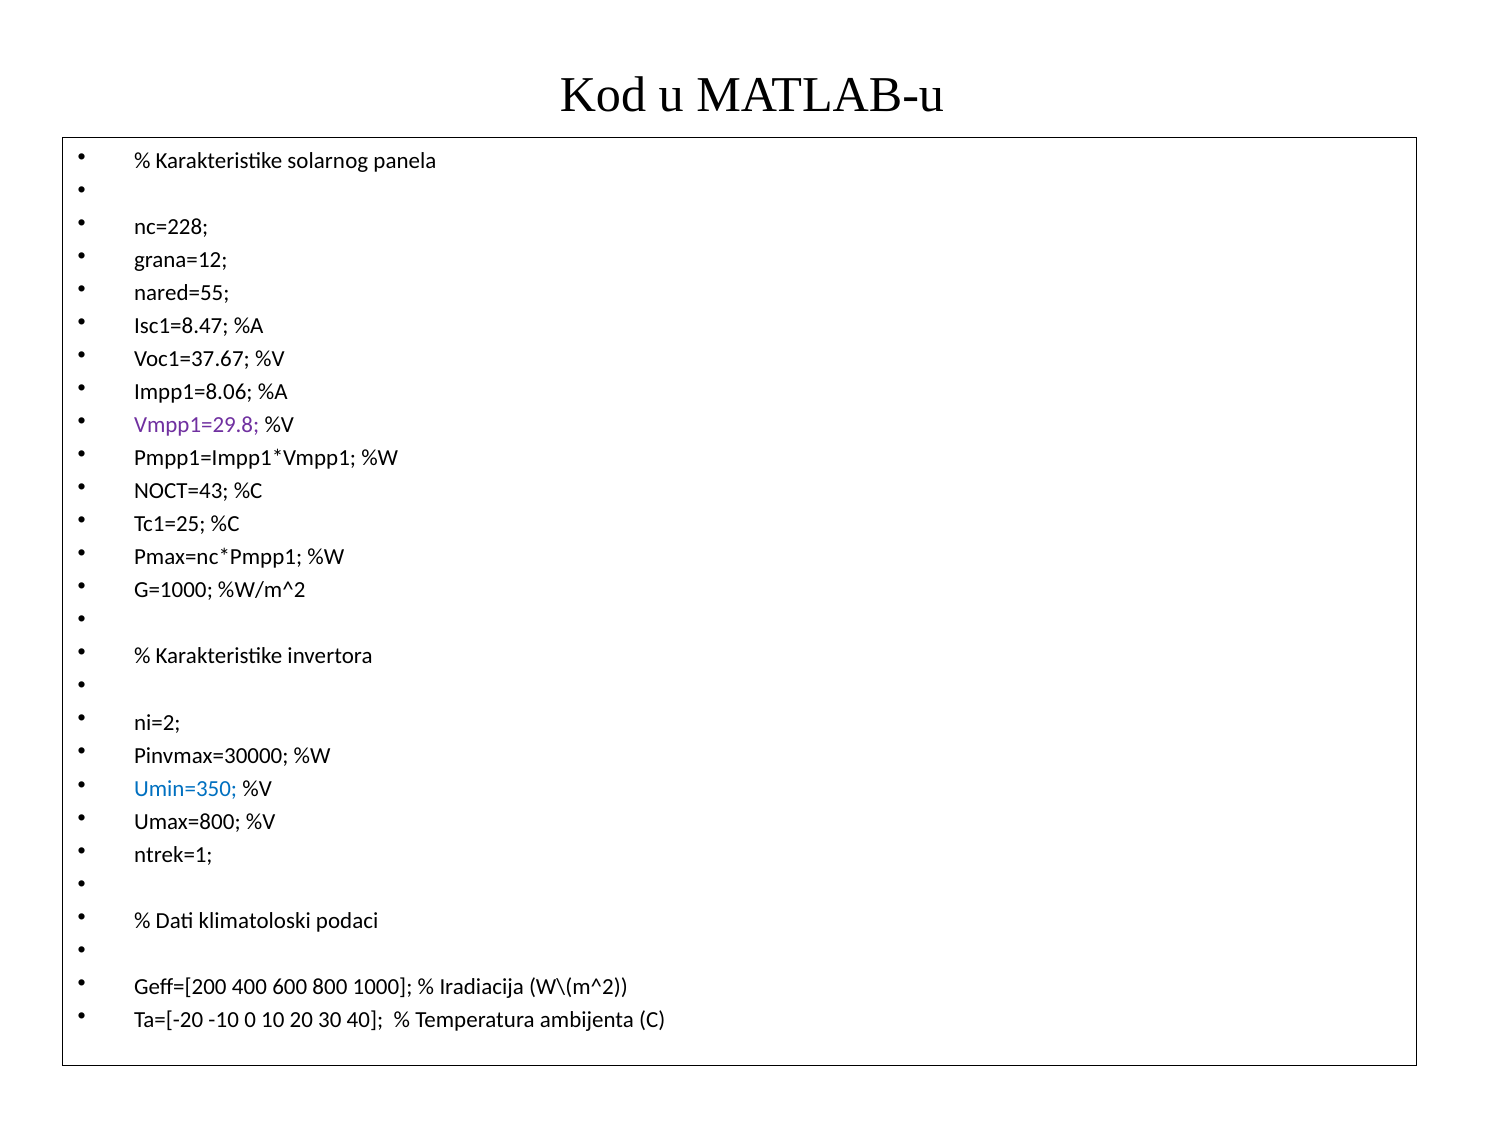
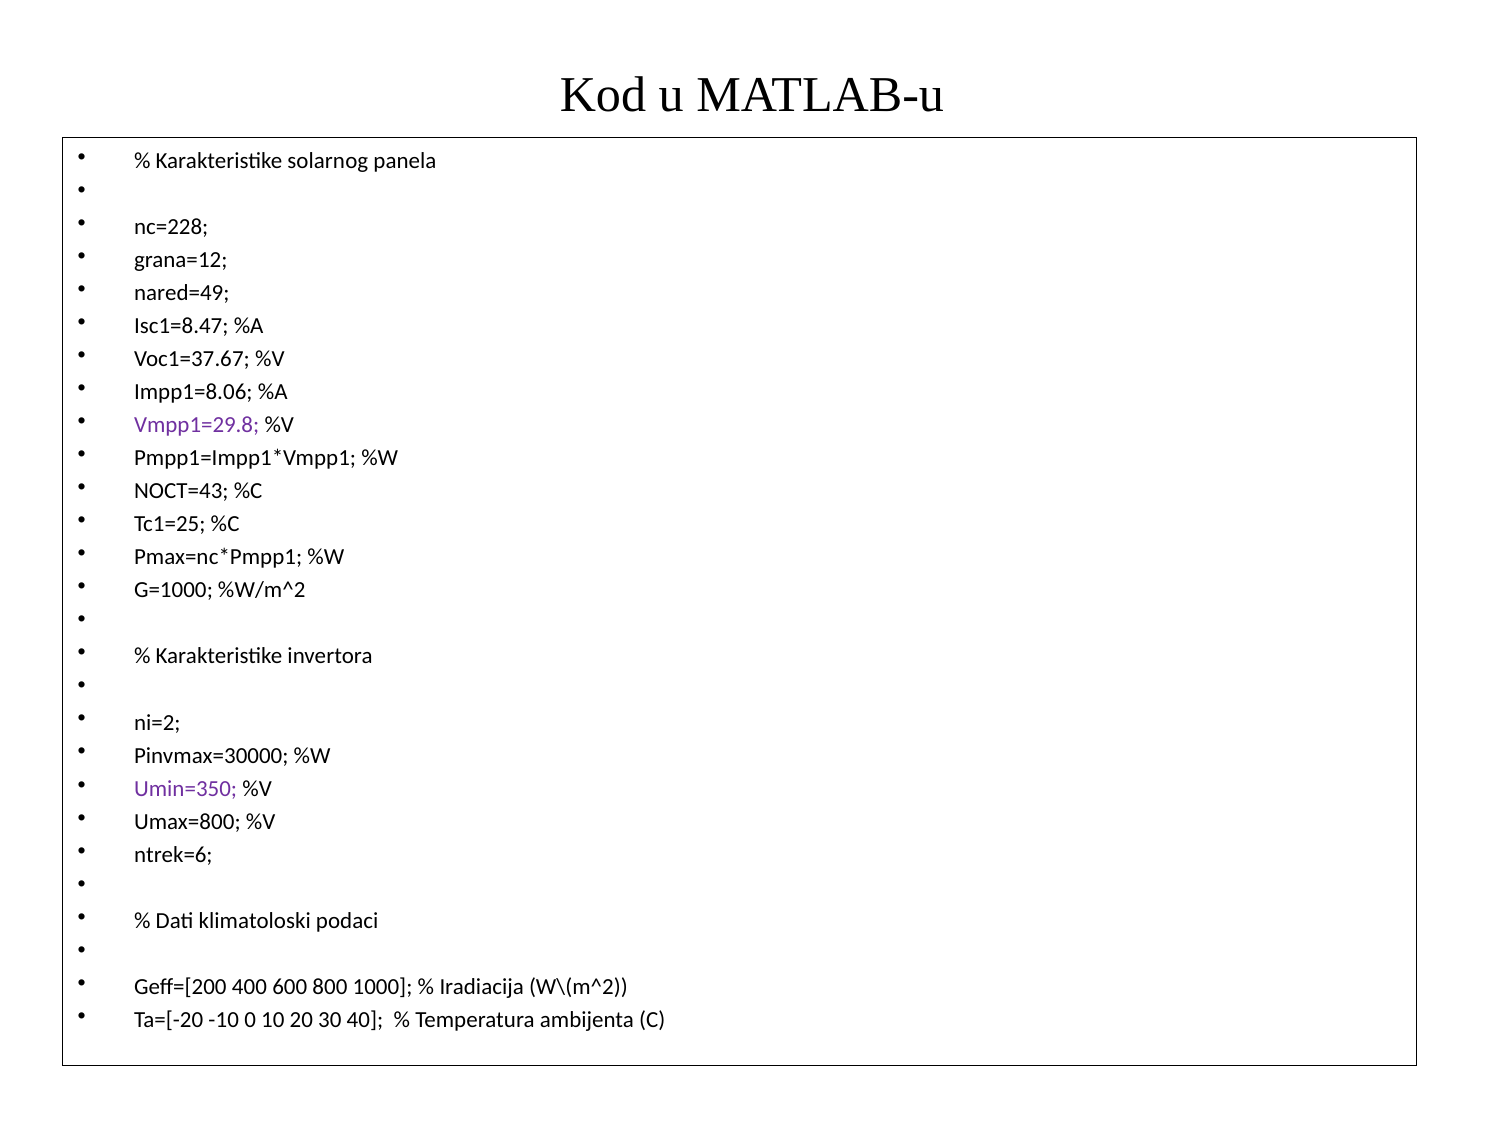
nared=55: nared=55 -> nared=49 (182, 293)
Umin=350 colour: blue -> purple (186, 789)
ntrek=1: ntrek=1 -> ntrek=6 (173, 855)
